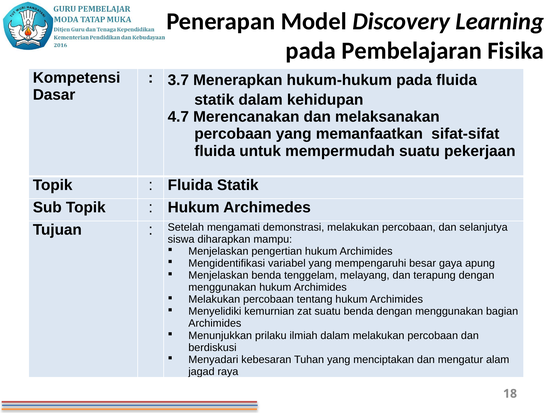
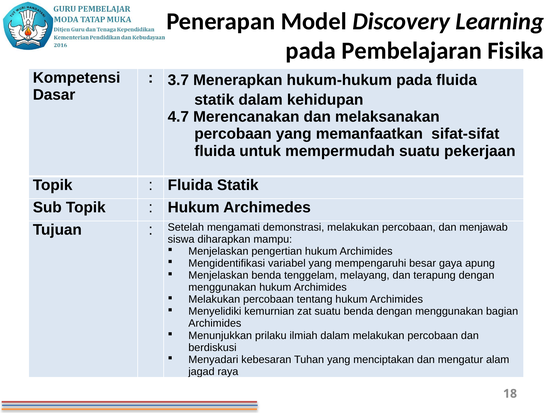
selanjutya: selanjutya -> menjawab (484, 227)
